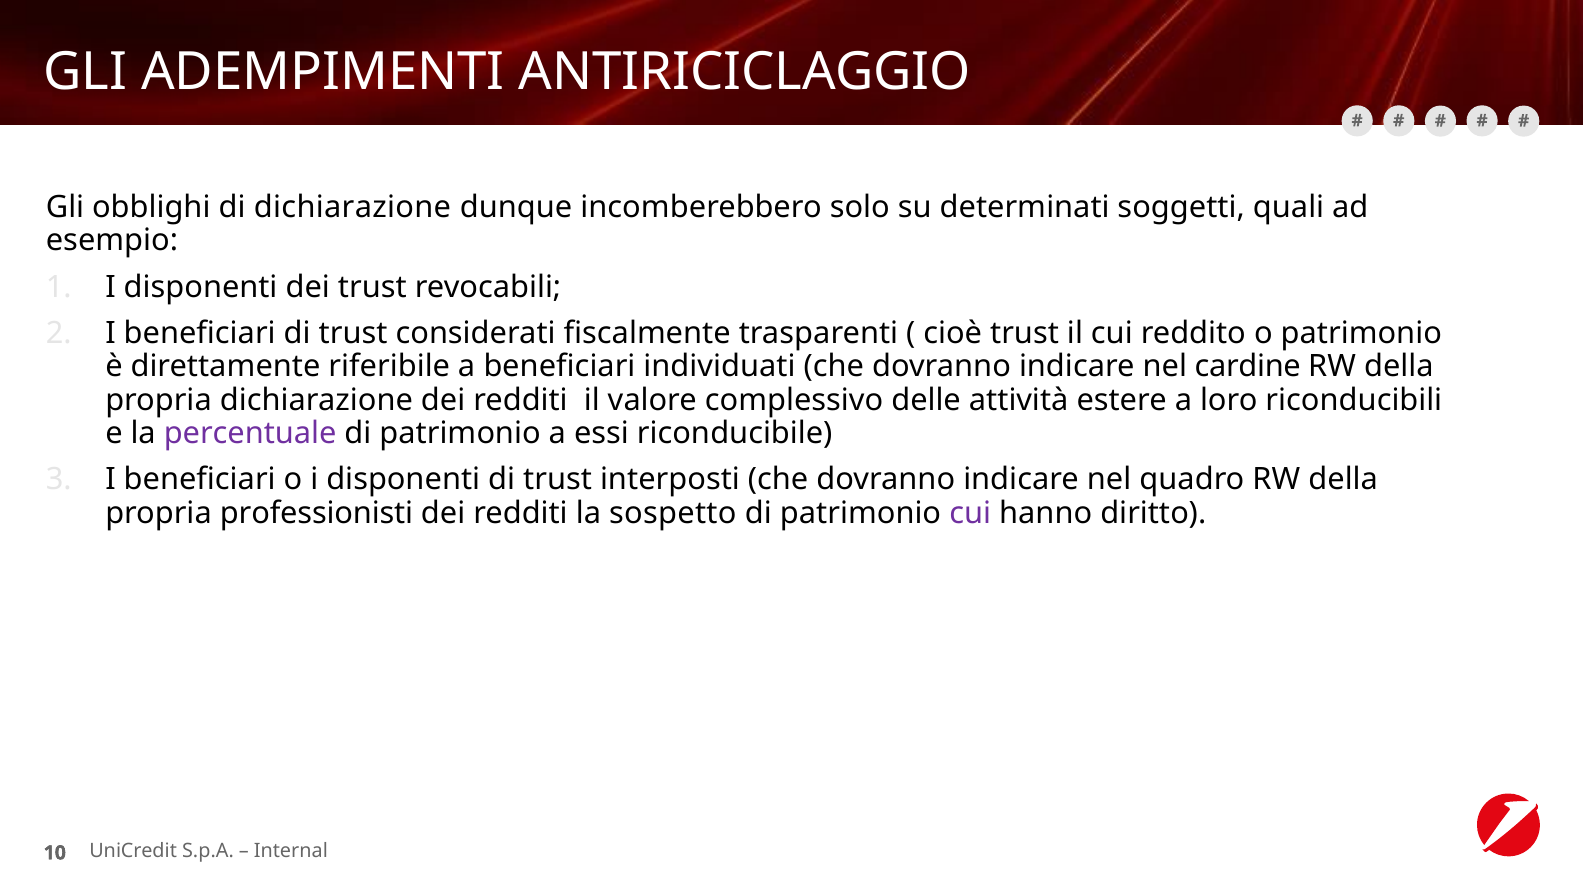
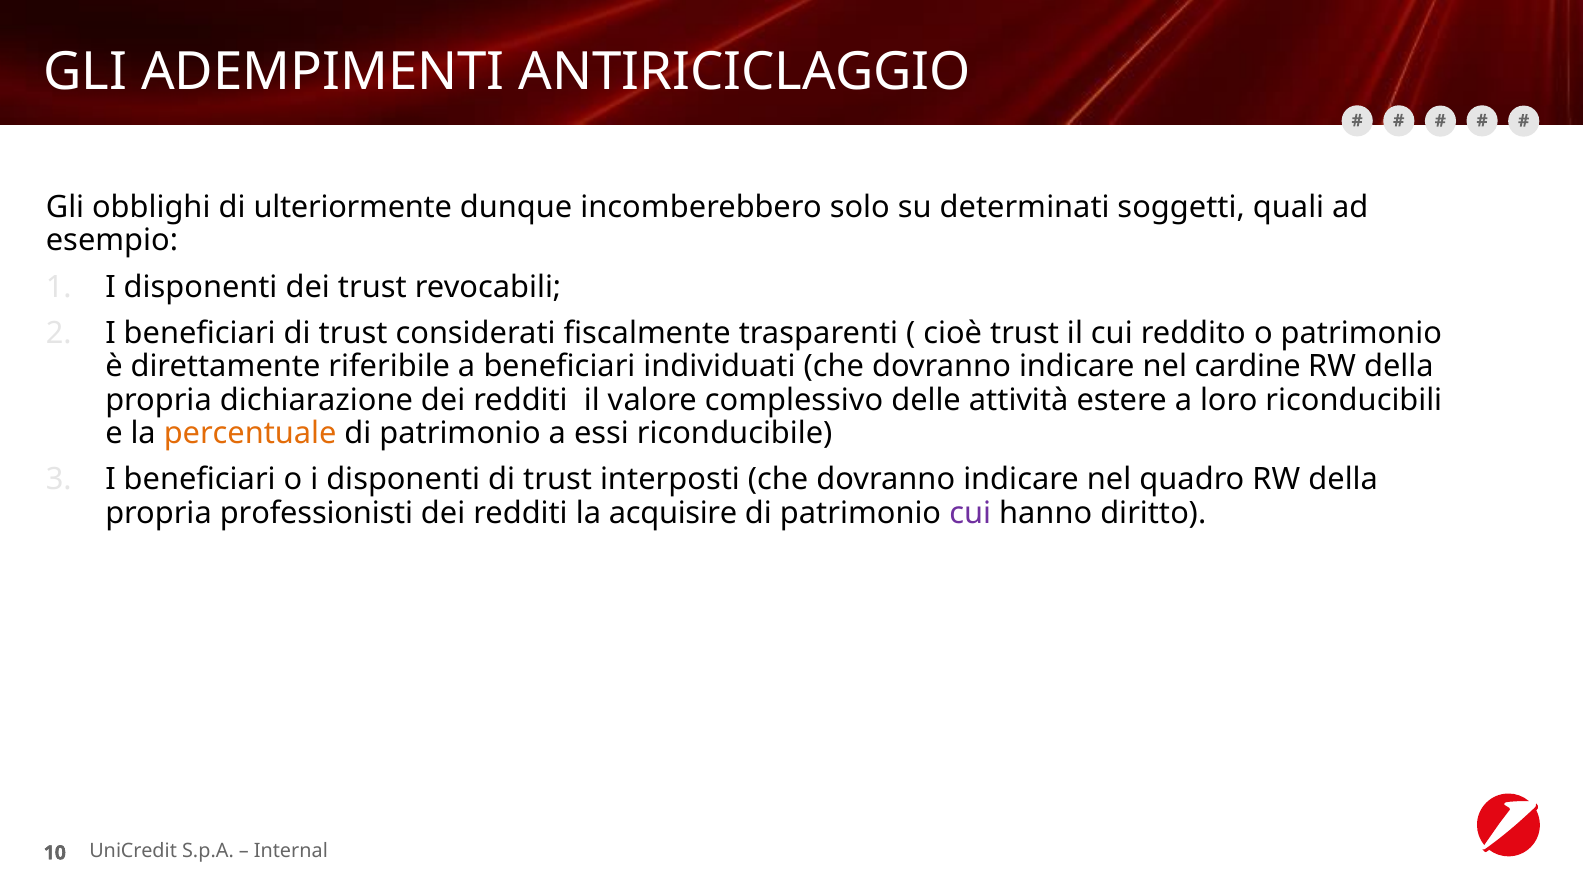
di dichiarazione: dichiarazione -> ulteriormente (353, 207)
percentuale colour: purple -> orange (250, 434)
sospetto: sospetto -> acquisire (673, 513)
